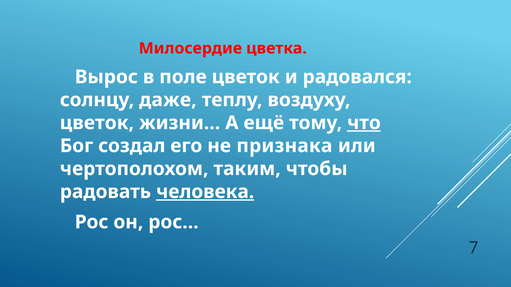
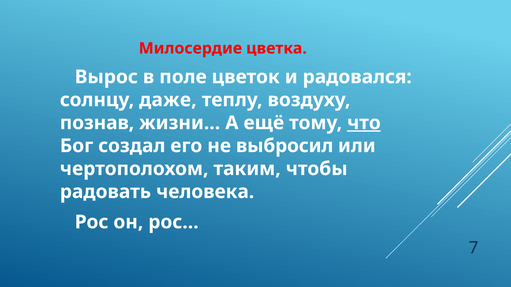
цветок: цветок -> познав (97, 123)
признака: признака -> выбросил (285, 146)
человека underline: present -> none (205, 192)
